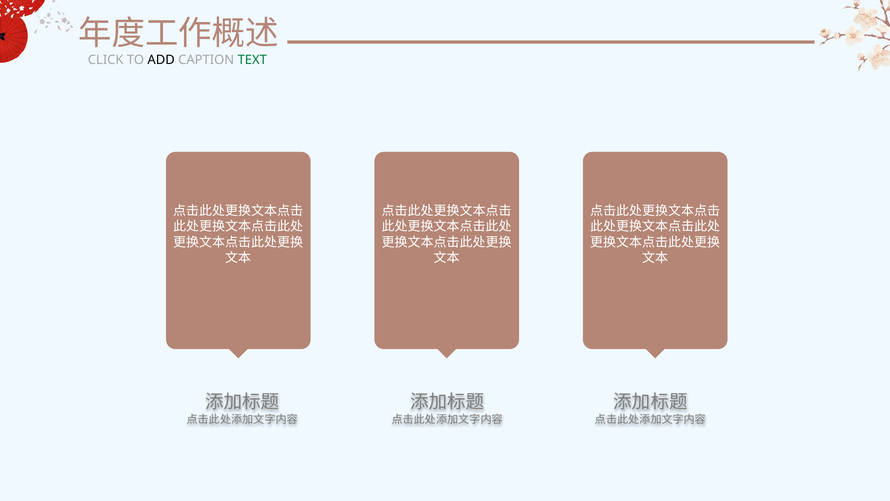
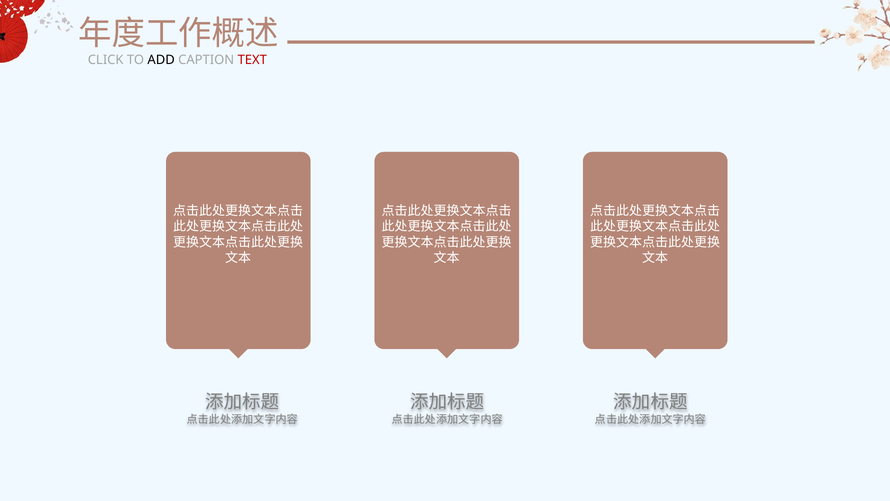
TEXT colour: green -> red (252, 60)
